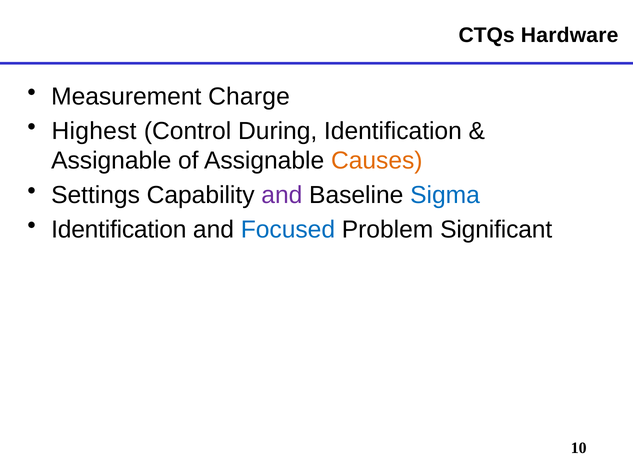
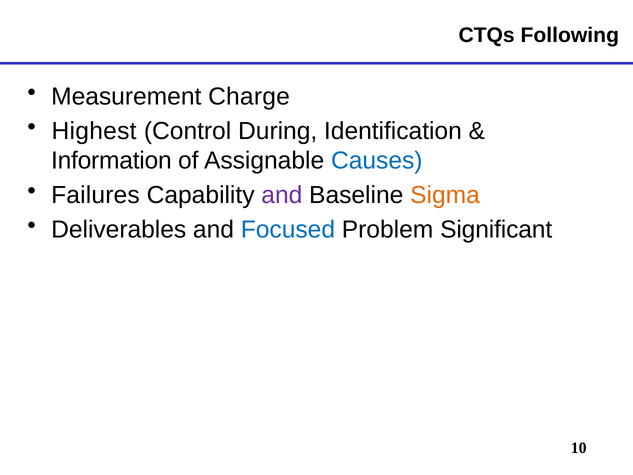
Hardware: Hardware -> Following (570, 35)
Assignable: Assignable -> Information (111, 161)
Causes colour: orange -> blue (377, 161)
Settings: Settings -> Failures (95, 195)
Sigma colour: blue -> orange (445, 195)
Identification: Identification -> Deliverables (119, 229)
